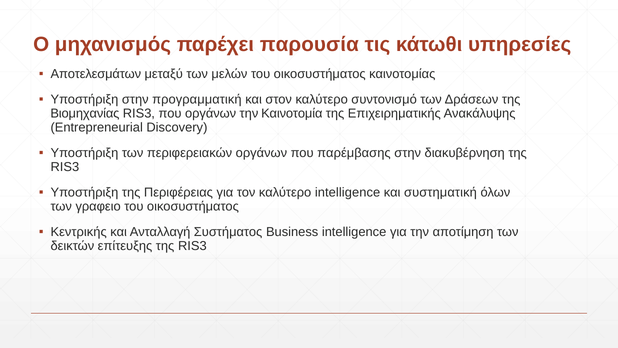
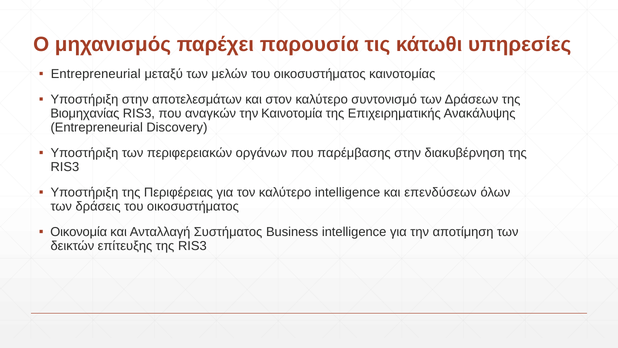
Αποτελεσμάτων: Αποτελεσμάτων -> Entrepreneurial (96, 74)
προγραμματική: προγραμματική -> αποτελεσμάτων (197, 100)
που οργάνων: οργάνων -> αναγκών (211, 114)
συστηματική: συστηματική -> επενδύσεων (440, 192)
γραφειο: γραφειο -> δράσεις (98, 206)
Κεντρικής: Κεντρικής -> Οικονομία (79, 232)
